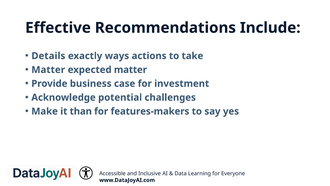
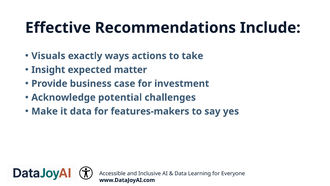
Details: Details -> Visuals (48, 56)
Matter: Matter -> Insight (48, 70)
it than: than -> data (81, 111)
